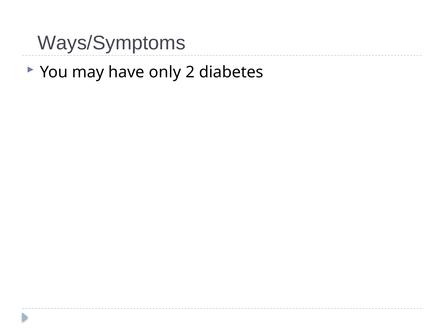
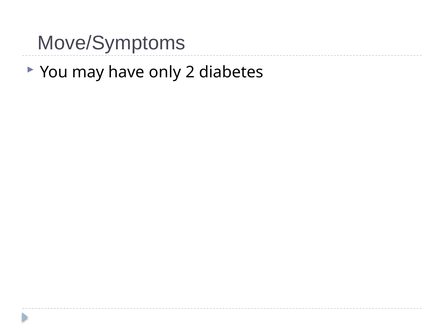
Ways/Symptoms: Ways/Symptoms -> Move/Symptoms (112, 43)
